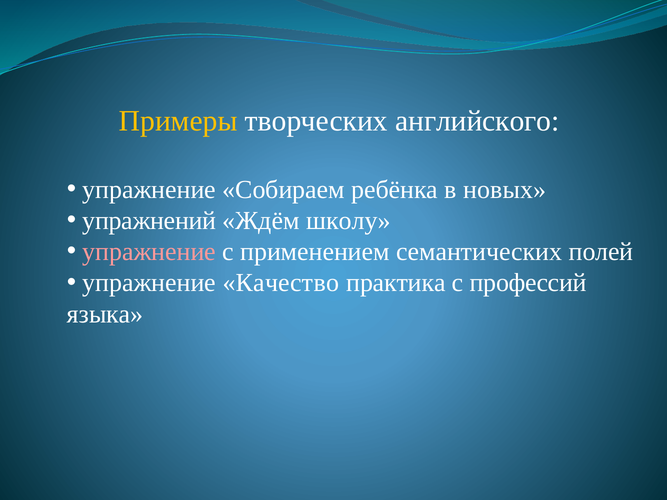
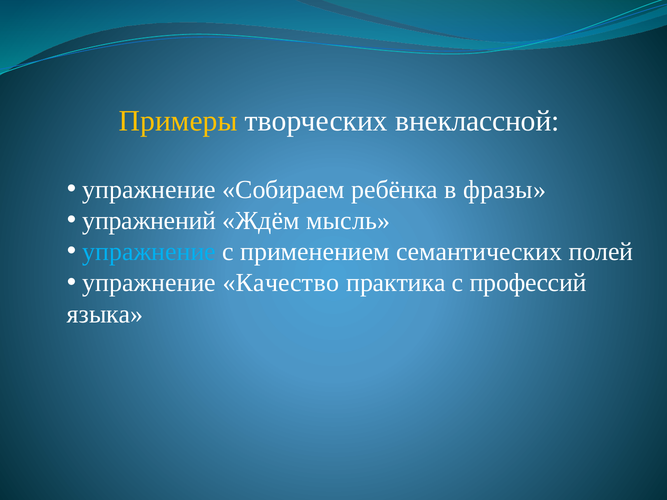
английского: английского -> внеклассной (477, 121)
новых: новых -> фразы (505, 190)
школу: школу -> мысль (348, 221)
упражнение colour: pink -> light blue (149, 252)
